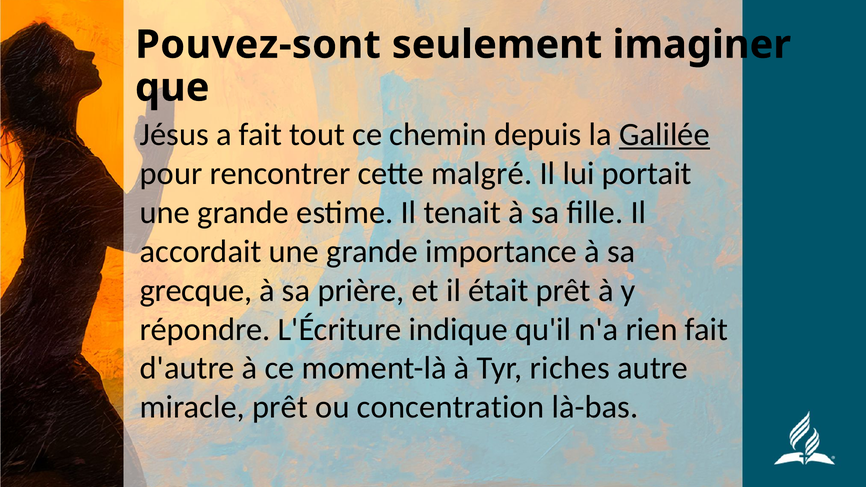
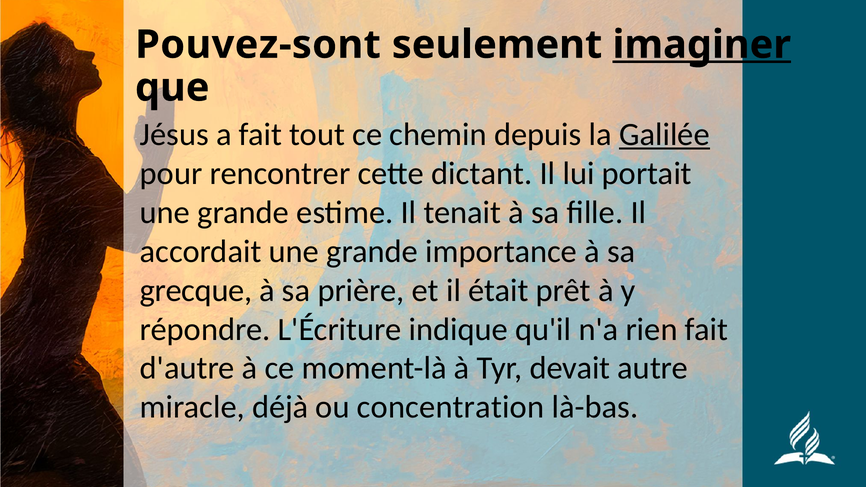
imaginer underline: none -> present (702, 45)
malgré: malgré -> dictant (482, 173)
riches: riches -> devait (570, 368)
miracle prêt: prêt -> déjà (280, 407)
